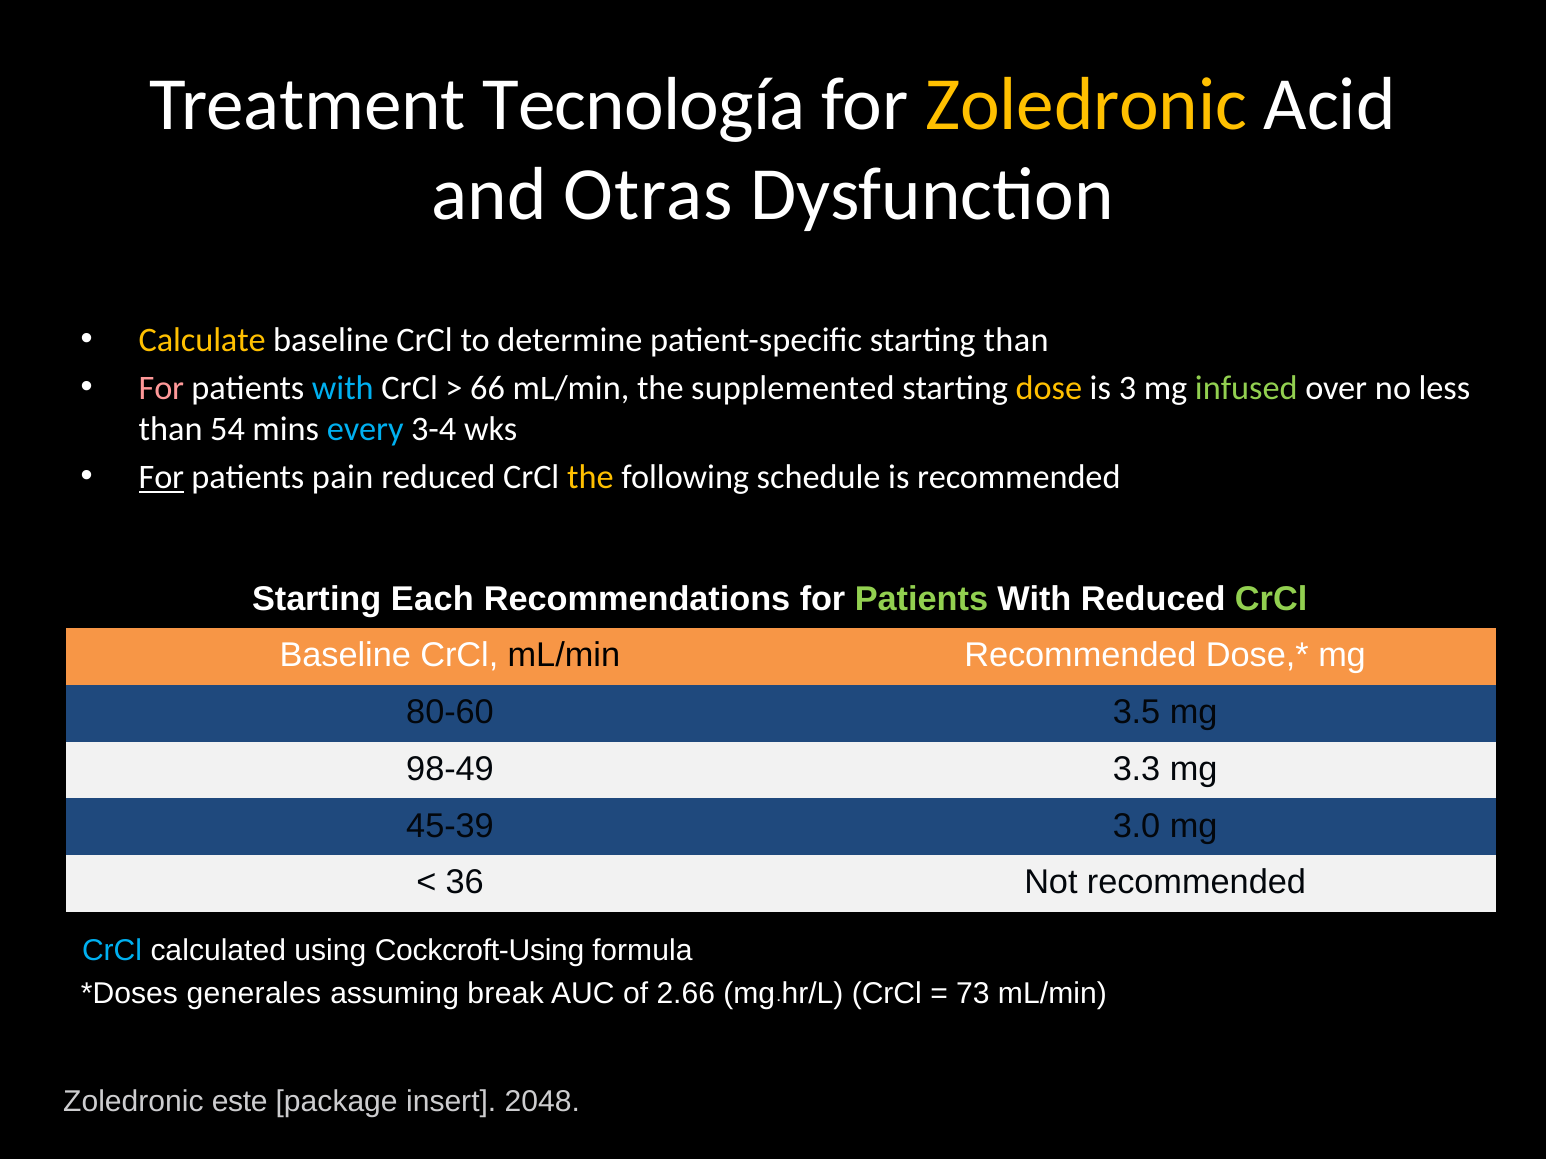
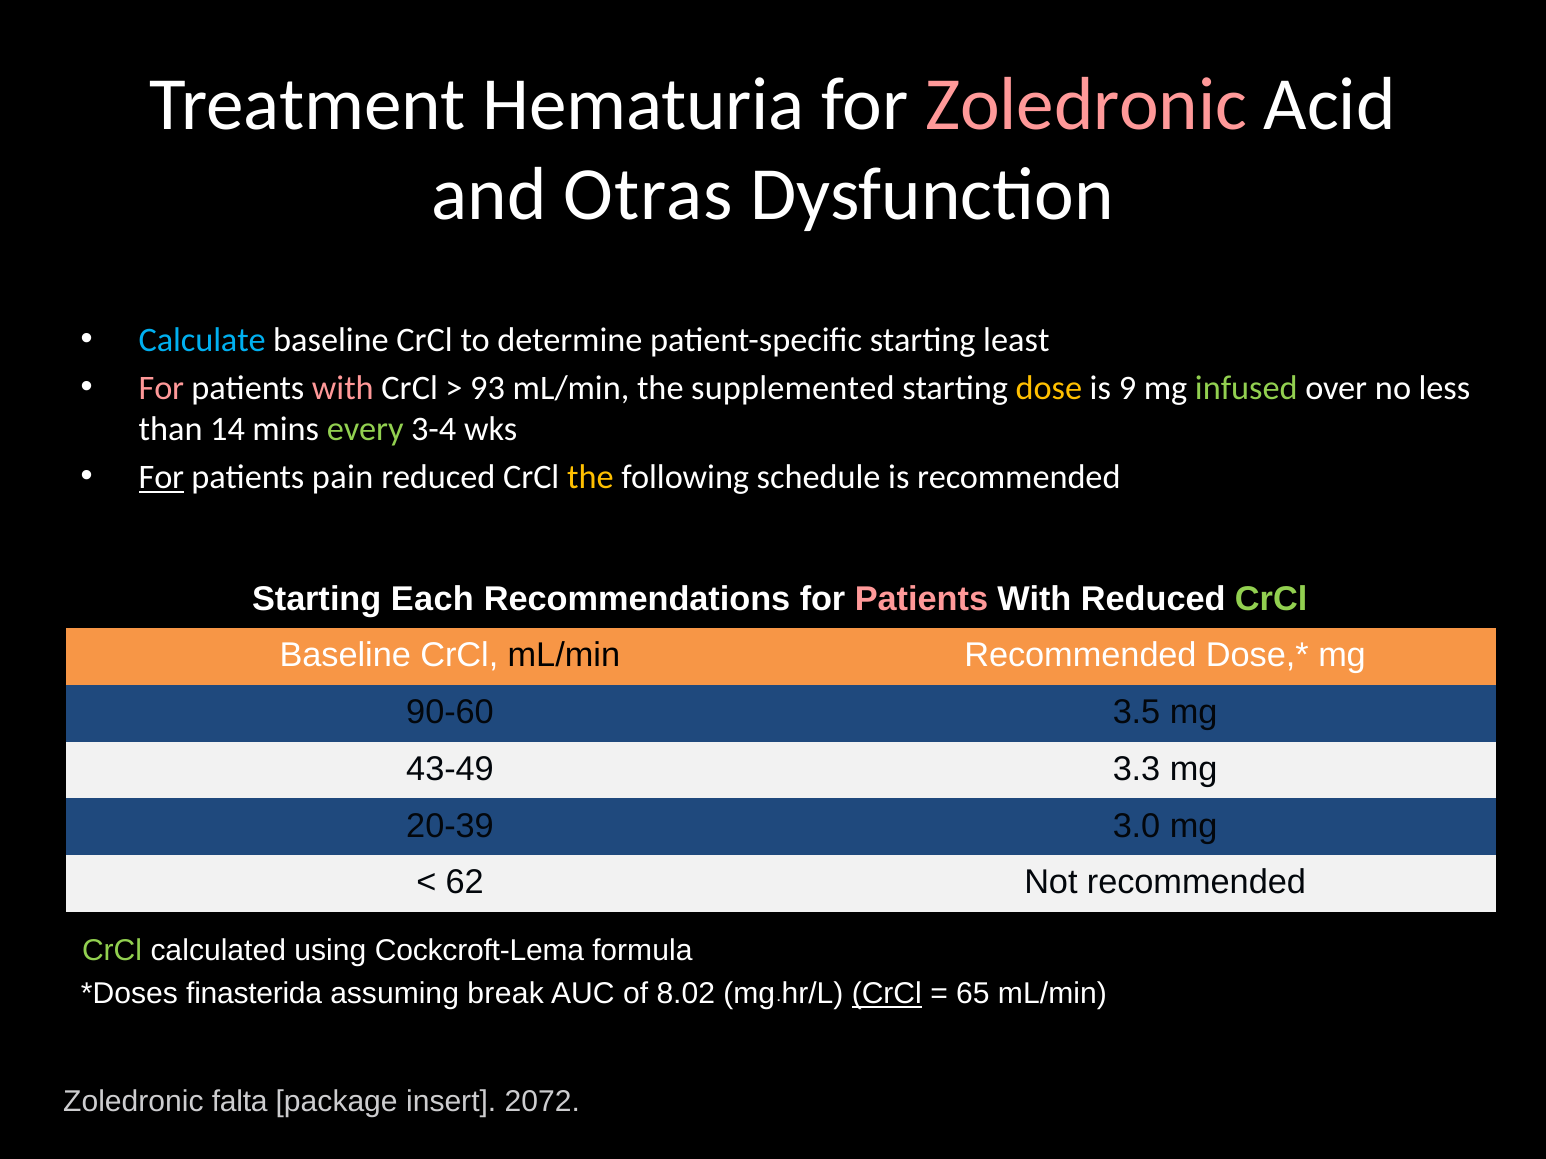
Tecnología: Tecnología -> Hematuria (644, 104)
Zoledronic colour: yellow -> pink (1086, 104)
Calculate colour: yellow -> light blue (202, 340)
starting than: than -> least (1016, 340)
with colour: light blue -> pink (343, 388)
66: 66 -> 93 (488, 388)
3: 3 -> 9 (1127, 388)
54: 54 -> 14 (228, 429)
every colour: light blue -> light green (365, 429)
Patients colour: light green -> pink (921, 600)
80-60: 80-60 -> 90-60 (450, 713)
98-49: 98-49 -> 43-49 (450, 769)
45-39: 45-39 -> 20-39 (450, 826)
36: 36 -> 62 (465, 883)
CrCl colour: light blue -> light green (112, 951)
Cockcroft-Using: Cockcroft-Using -> Cockcroft-Lema (480, 951)
generales: generales -> finasterida (254, 994)
2.66: 2.66 -> 8.02 (686, 994)
CrCl underline: none -> present (887, 994)
73: 73 -> 65 (973, 994)
este: este -> falta (240, 1102)
2048: 2048 -> 2072 (542, 1102)
